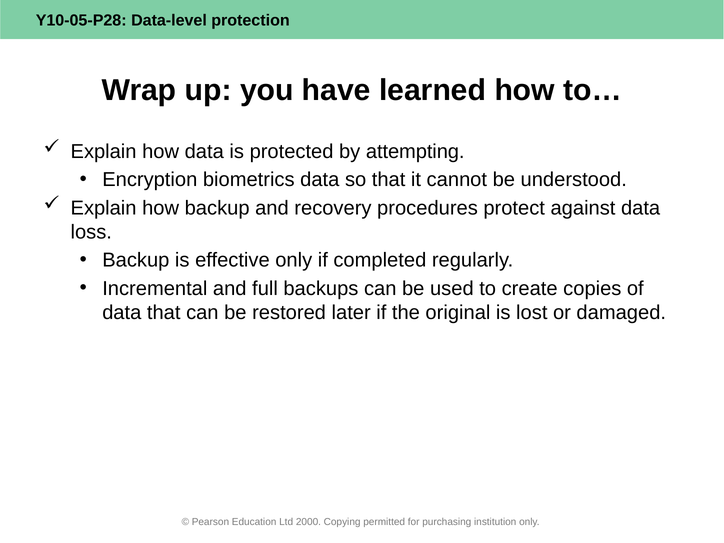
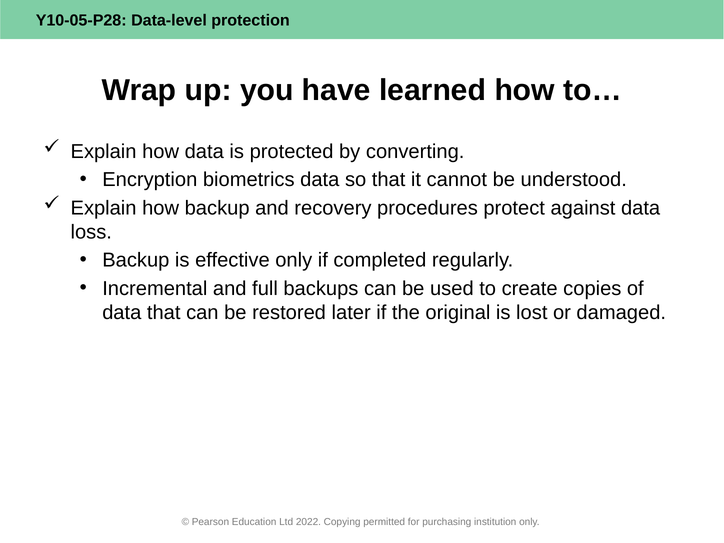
attempting: attempting -> converting (415, 152)
2000: 2000 -> 2022 (308, 522)
